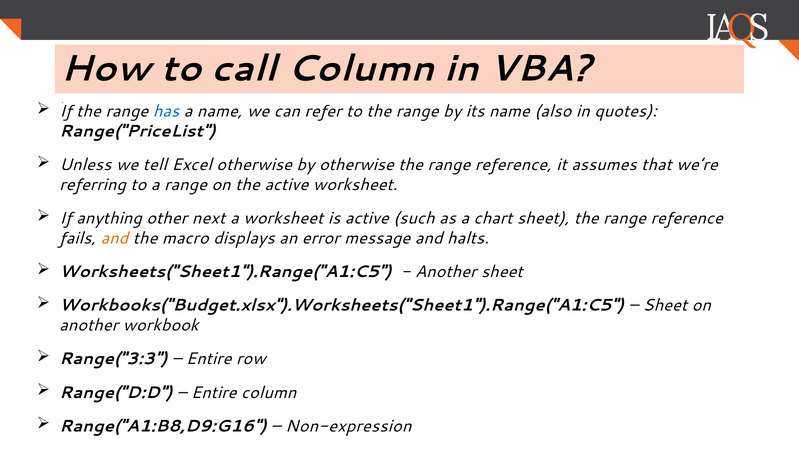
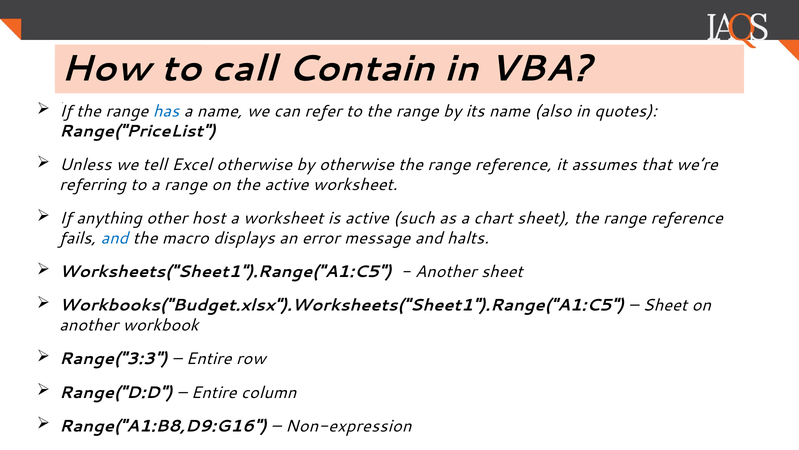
call Column: Column -> Contain (361, 69)
next: next -> host (209, 218)
and colour: orange -> blue (114, 238)
